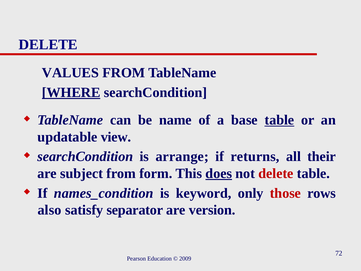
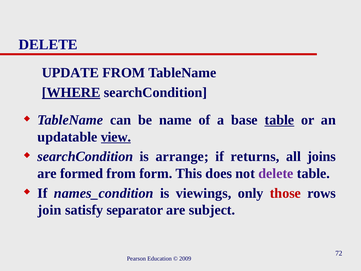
VALUES: VALUES -> UPDATE (70, 73)
view underline: none -> present (116, 137)
their: their -> joins (322, 156)
subject: subject -> formed (82, 173)
does underline: present -> none (219, 173)
delete colour: red -> purple (276, 173)
keyword: keyword -> viewings (204, 193)
also: also -> join (49, 210)
version: version -> subject (212, 210)
